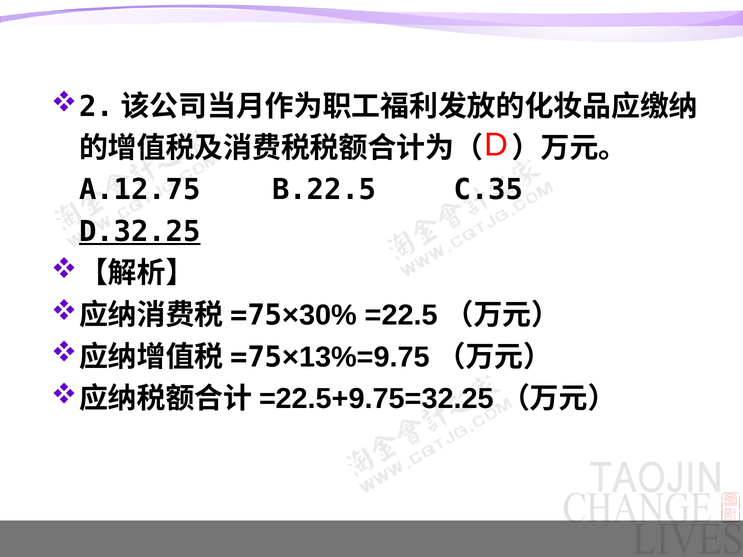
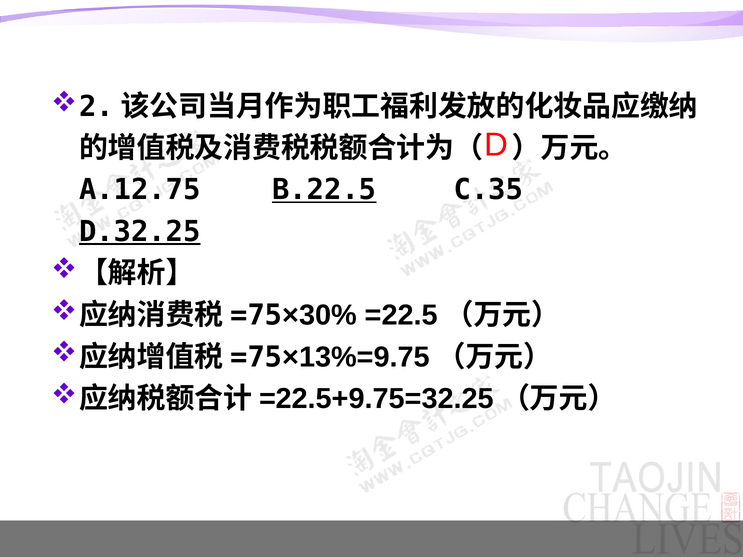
B.22.5 underline: none -> present (324, 190)
